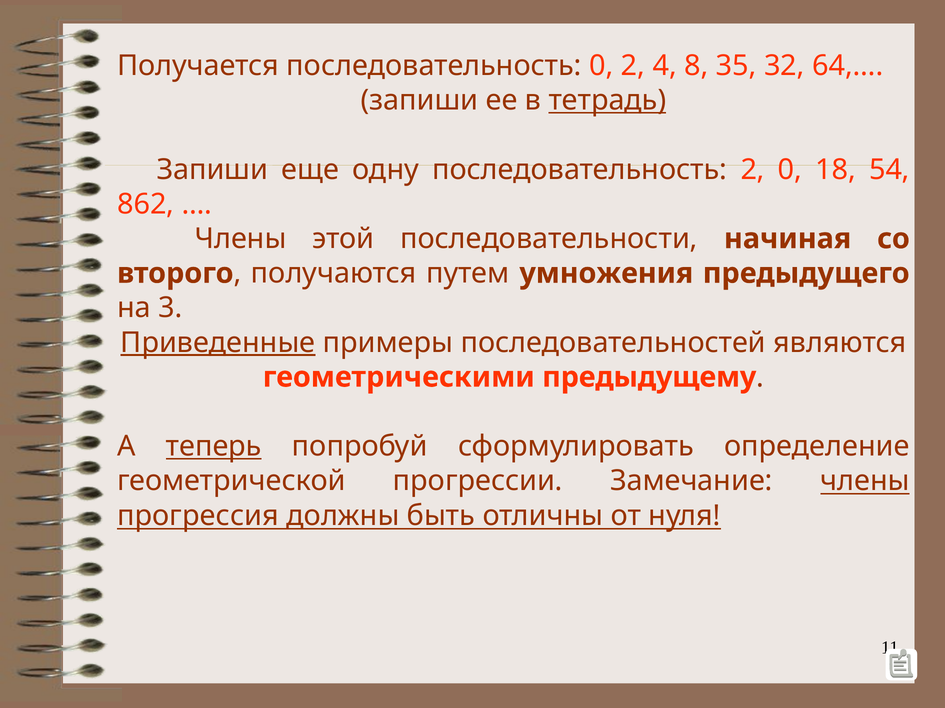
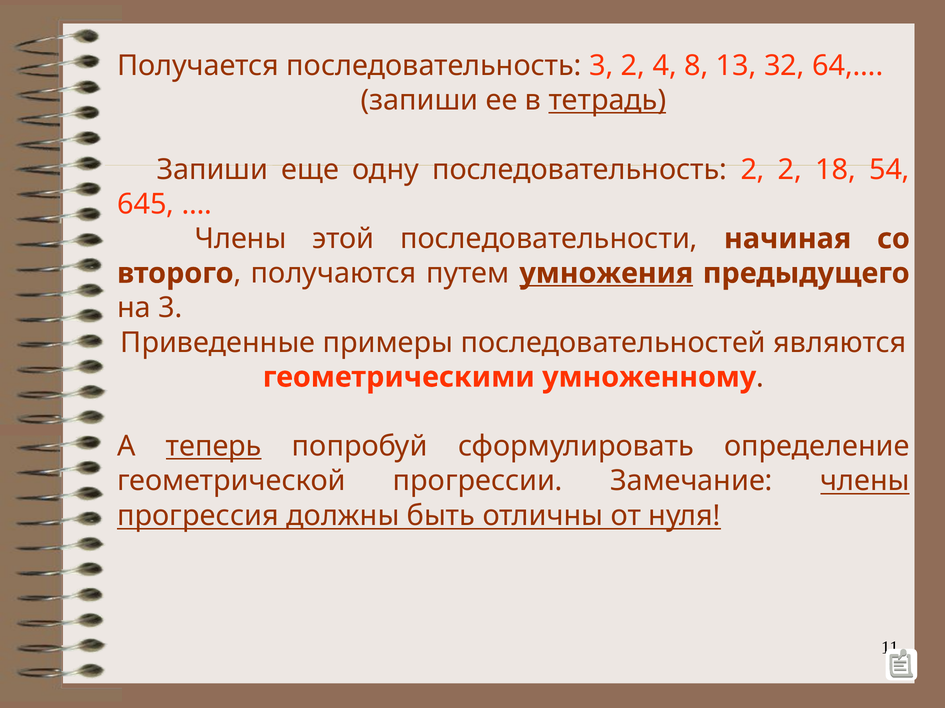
последовательность 0: 0 -> 3 (601, 66)
35: 35 -> 13 (736, 66)
2 0: 0 -> 2 (790, 170)
862: 862 -> 645 (146, 204)
умножения underline: none -> present (606, 274)
Приведенные underline: present -> none (218, 343)
предыдущему: предыдущему -> умноженному (649, 378)
